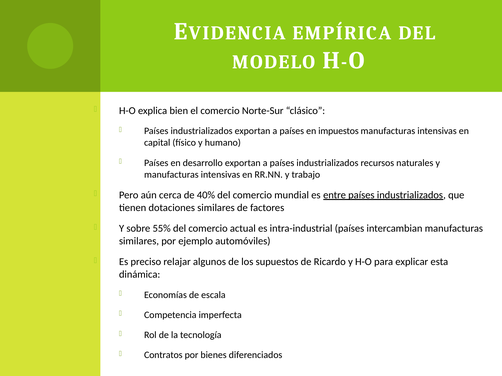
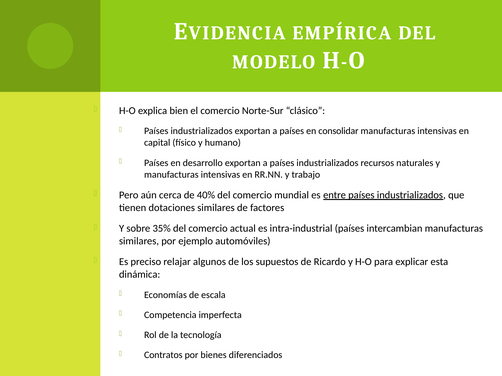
impuestos: impuestos -> consolidar (338, 131)
55%: 55% -> 35% (162, 229)
